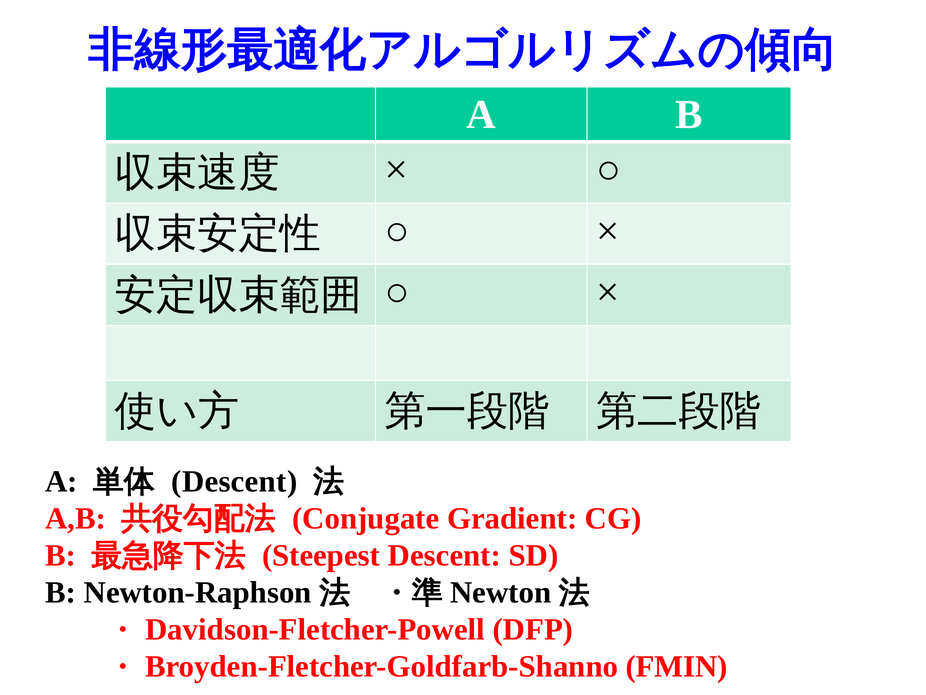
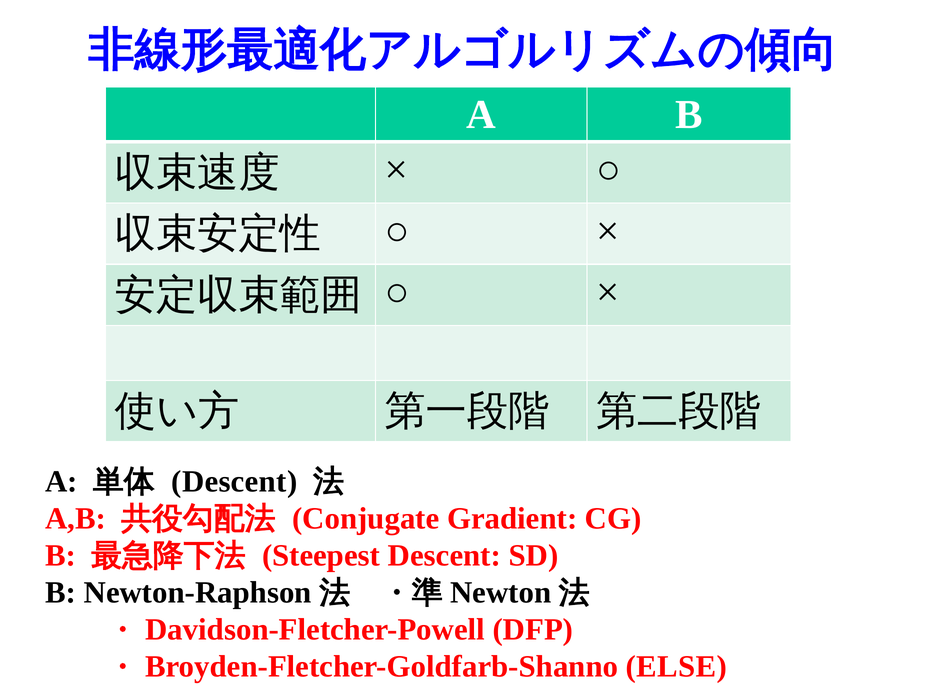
FMIN: FMIN -> ELSE (676, 666)
